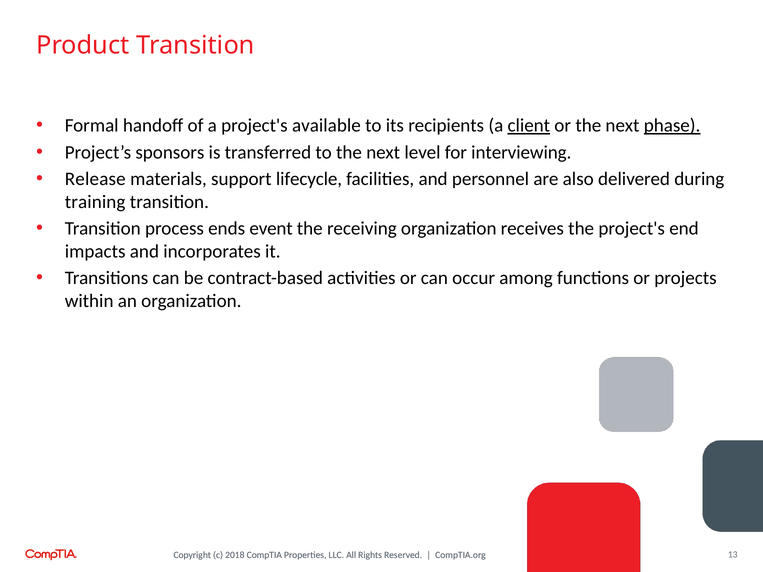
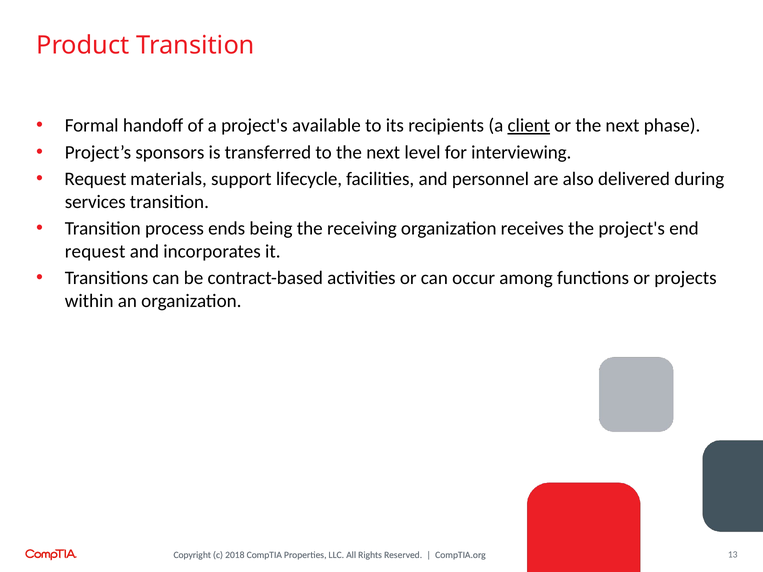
phase underline: present -> none (672, 126)
Release: Release -> Request (95, 179)
training: training -> services (95, 202)
event: event -> being (271, 229)
impacts: impacts -> request (95, 252)
